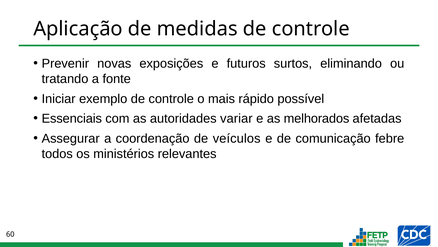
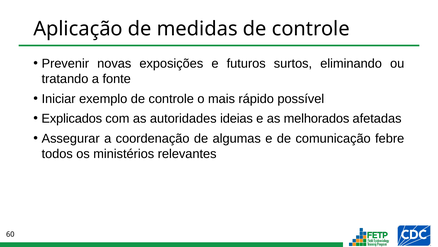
Essenciais: Essenciais -> Explicados (72, 118)
variar: variar -> ideias (236, 118)
veículos: veículos -> algumas (237, 138)
